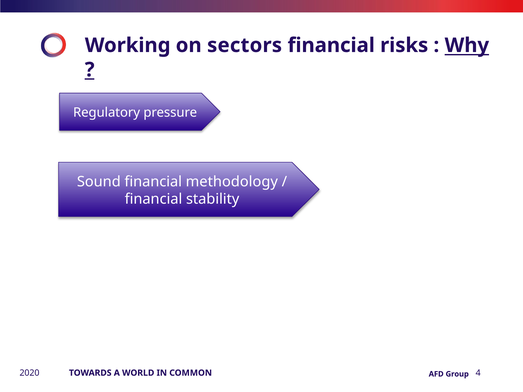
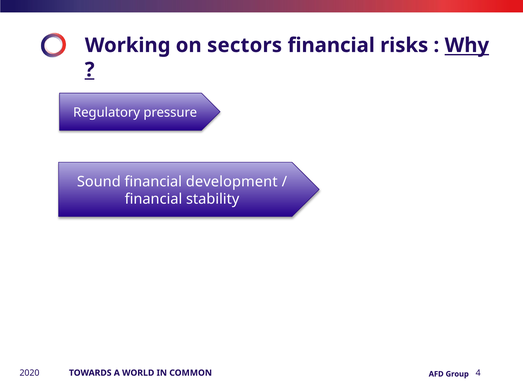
methodology: methodology -> development (232, 182)
